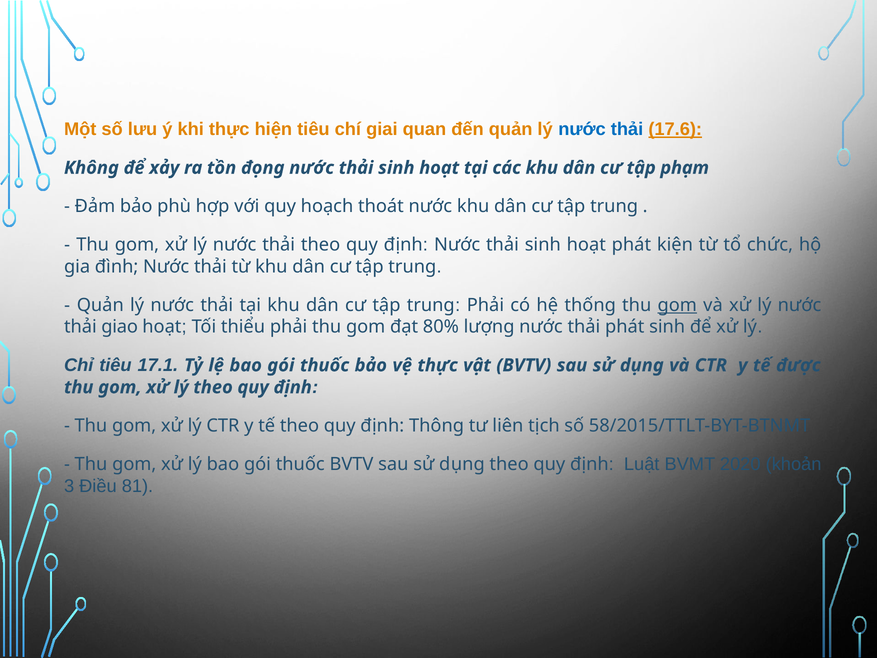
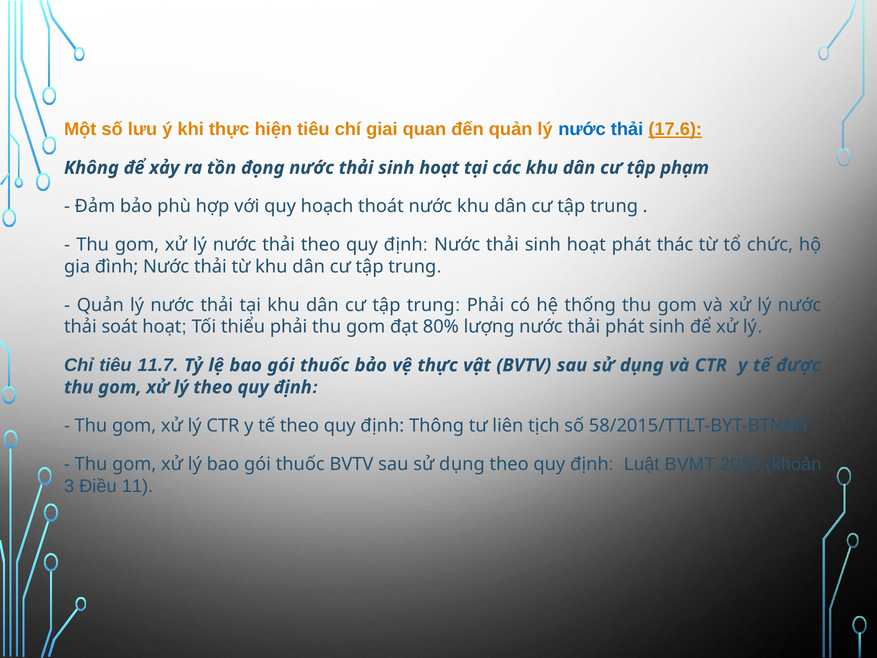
kiện: kiện -> thác (675, 245)
gom underline: present -> none (677, 305)
giao: giao -> soát (120, 327)
17.1: 17.1 -> 11.7 (158, 365)
81: 81 -> 11 (137, 486)
